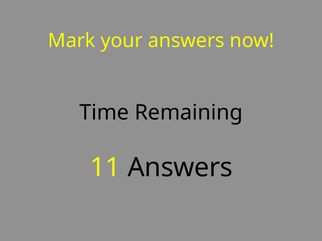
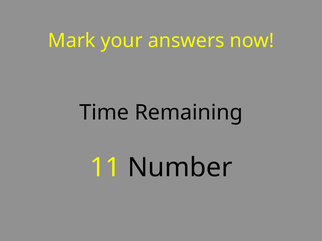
11 Answers: Answers -> Number (180, 168)
